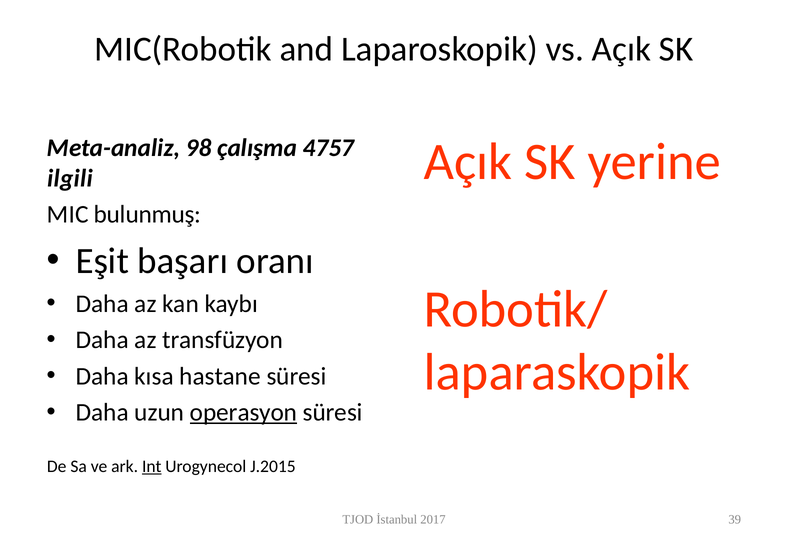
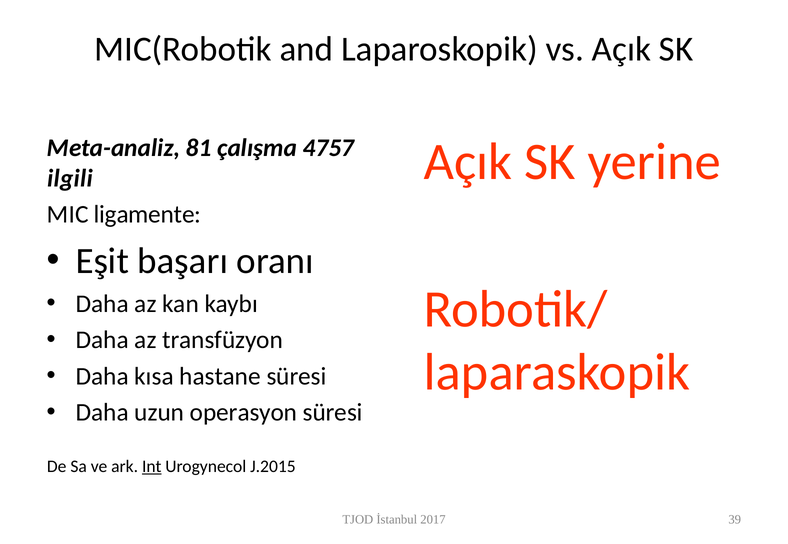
98: 98 -> 81 (199, 148)
bulunmuş: bulunmuş -> ligamente (147, 214)
operasyon underline: present -> none (244, 412)
